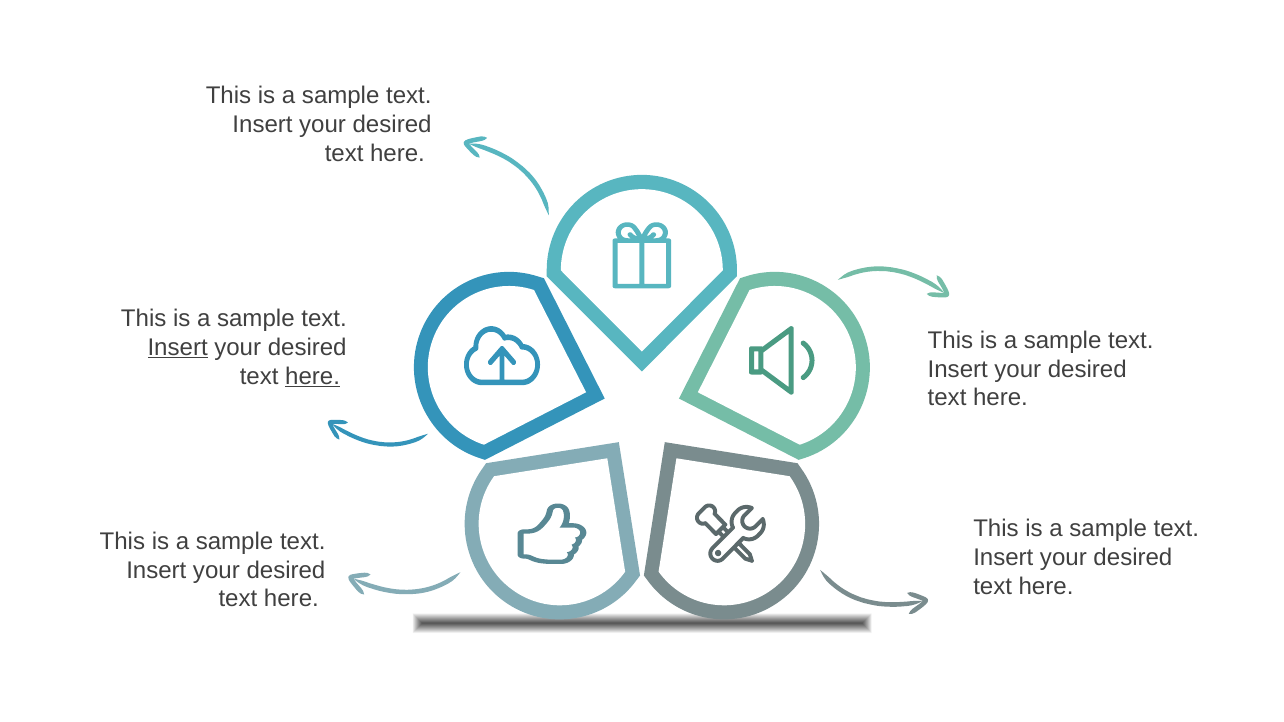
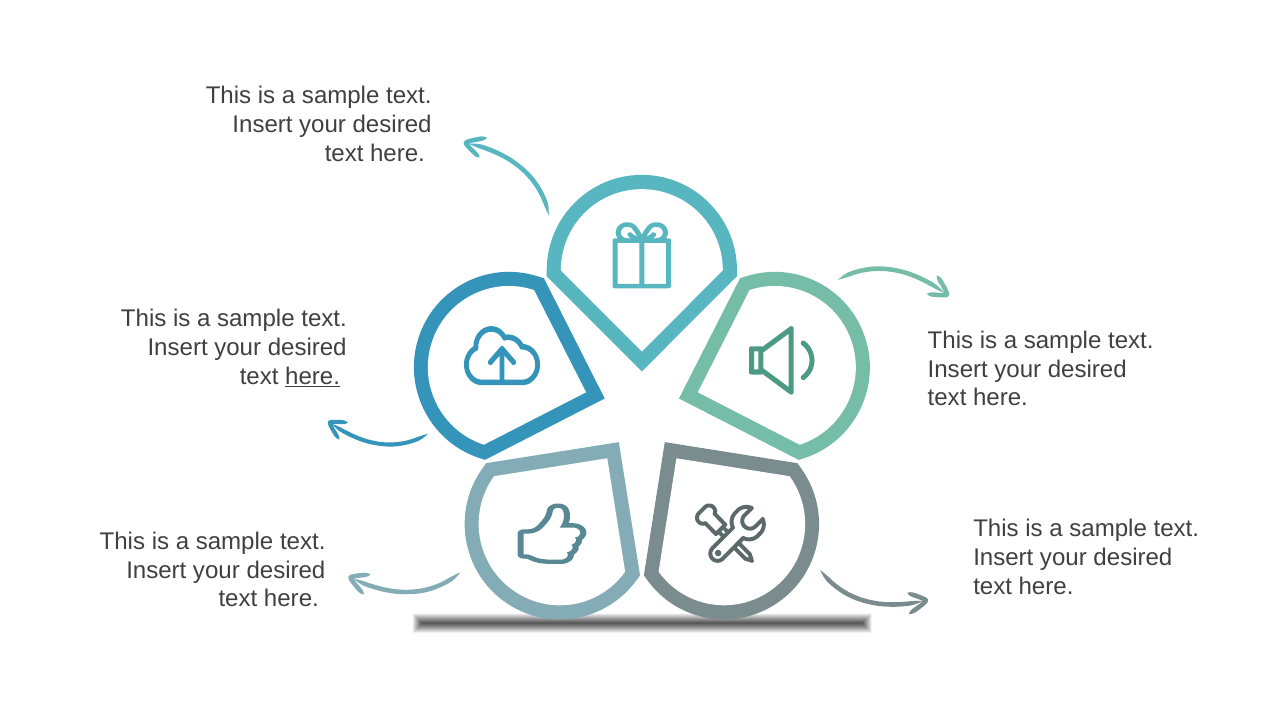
Insert underline: present -> none (178, 347)
